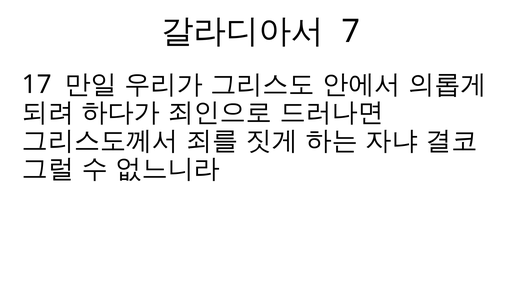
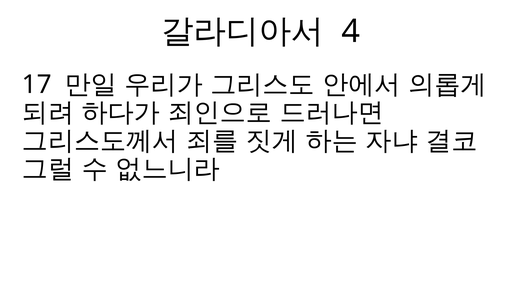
7: 7 -> 4 (351, 31)
